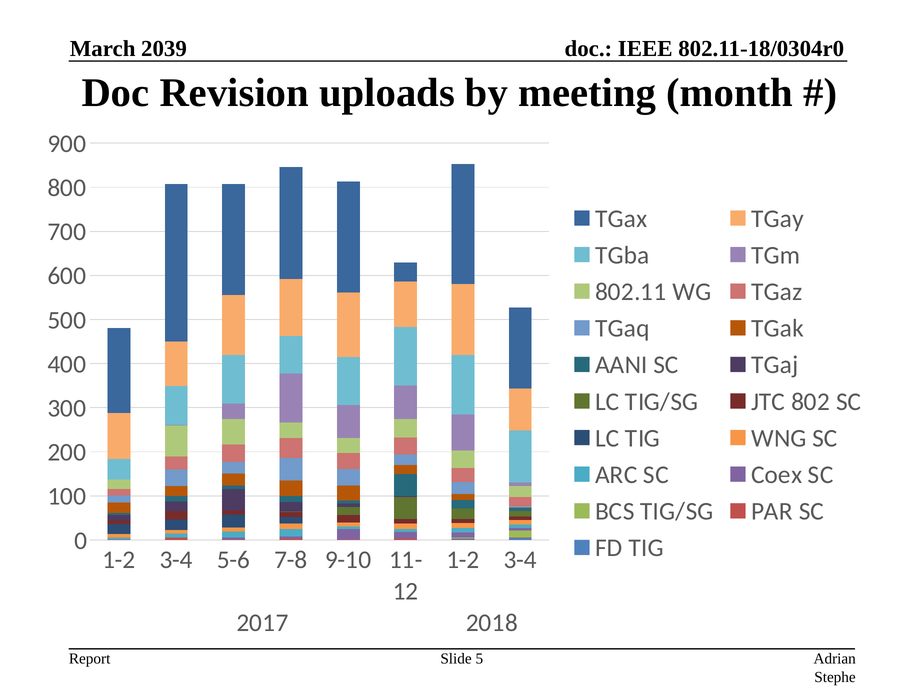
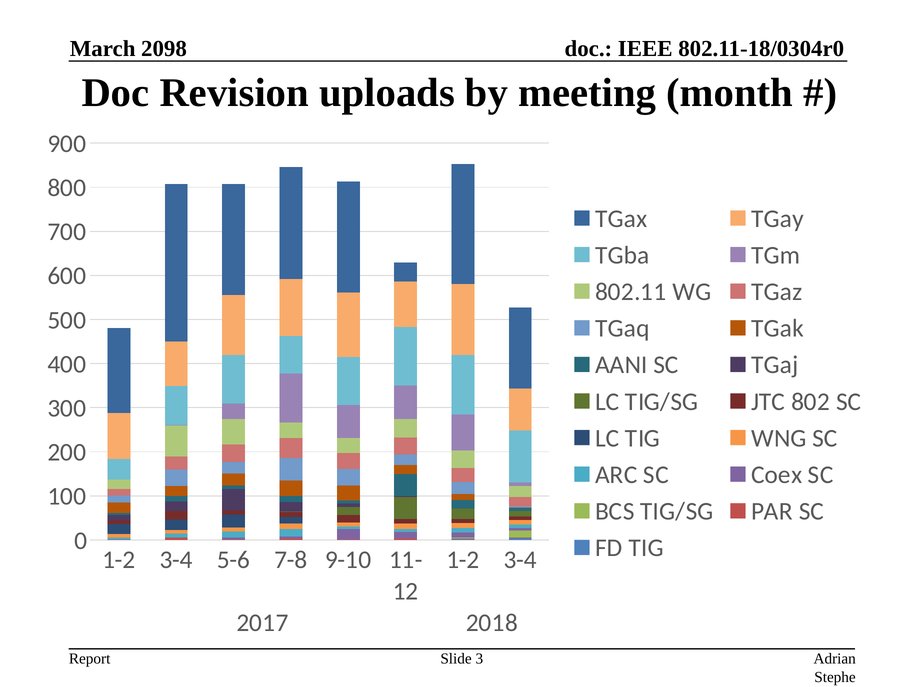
2039: 2039 -> 2098 (164, 49)
5: 5 -> 3 (479, 659)
